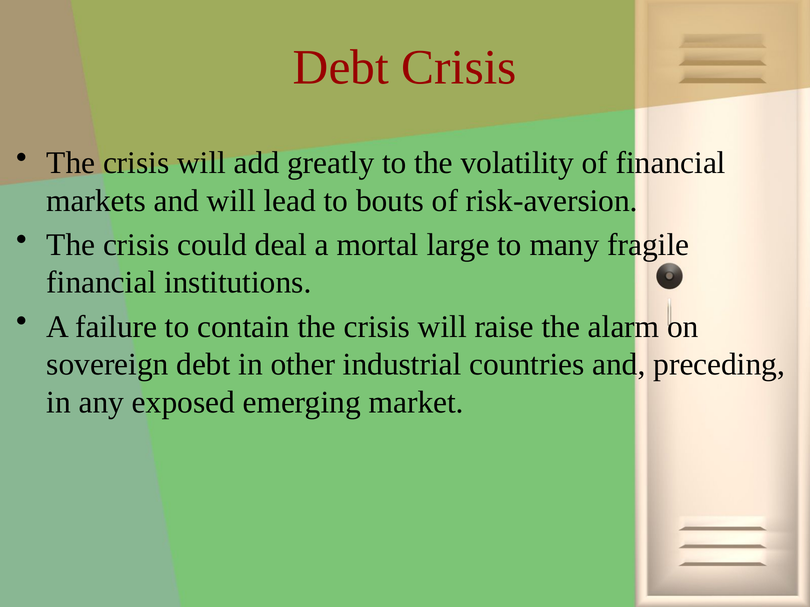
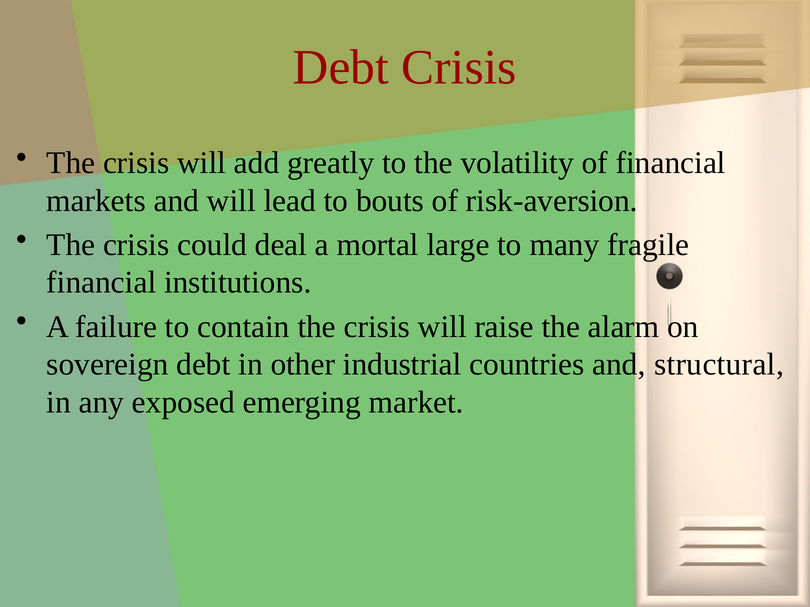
preceding: preceding -> structural (719, 365)
